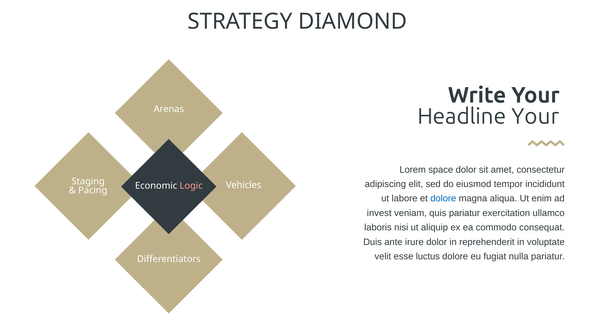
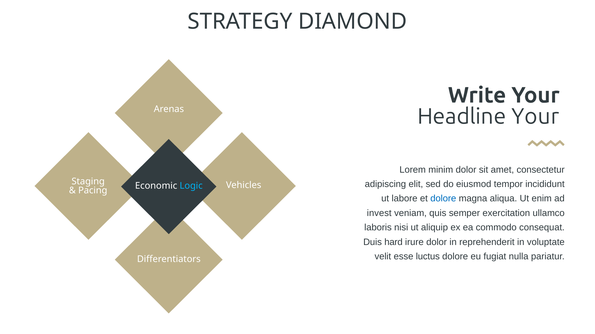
space: space -> minim (441, 170)
Logic colour: pink -> light blue (191, 186)
quis pariatur: pariatur -> semper (464, 213)
ante: ante -> hard (394, 243)
